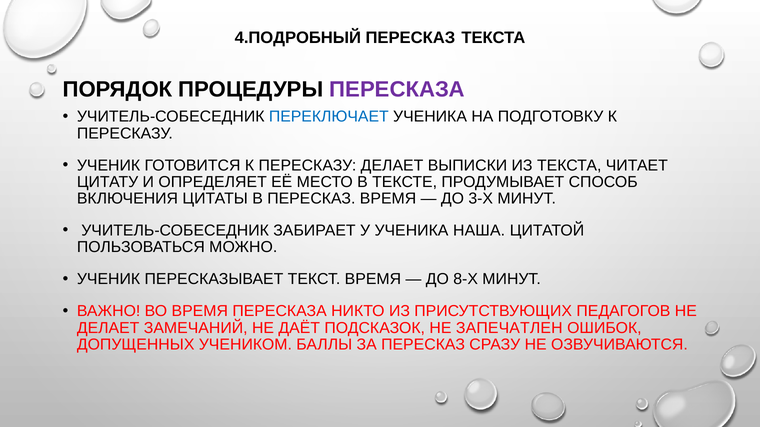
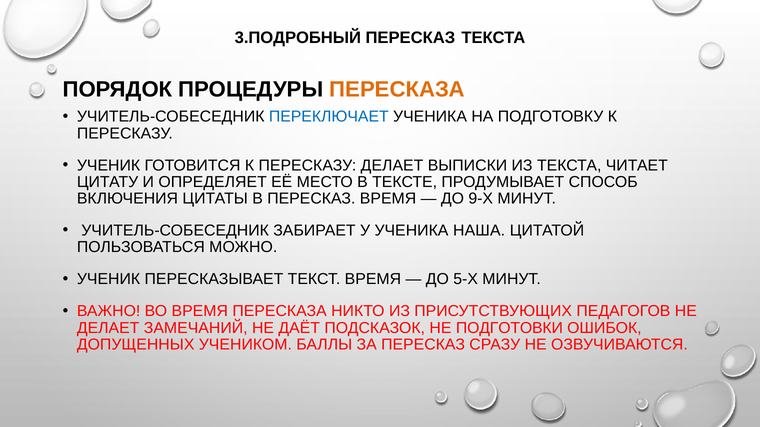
4.ПОДРОБНЫЙ: 4.ПОДРОБНЫЙ -> 3.ПОДРОБНЫЙ (298, 38)
ПЕРЕСКАЗА colour: purple -> orange (397, 90)
3-Х: 3-Х -> 9-Х (481, 199)
8-Х: 8-Х -> 5-Х (466, 280)
ЗАПЕЧАТЛЕН: ЗАПЕЧАТЛЕН -> ПОДГОТОВКИ (509, 328)
